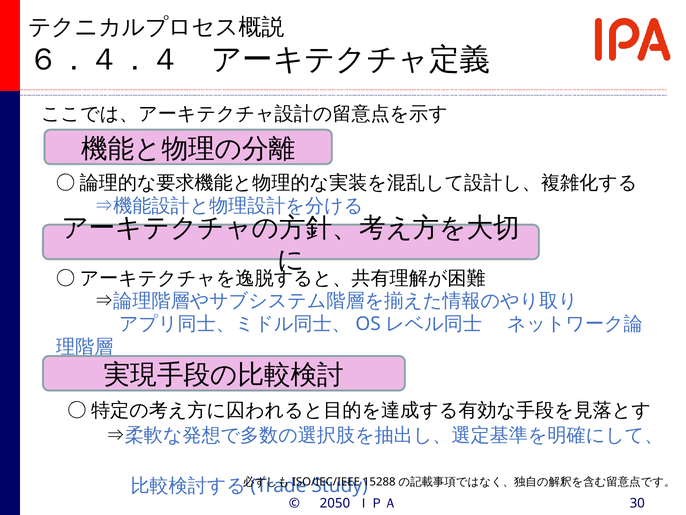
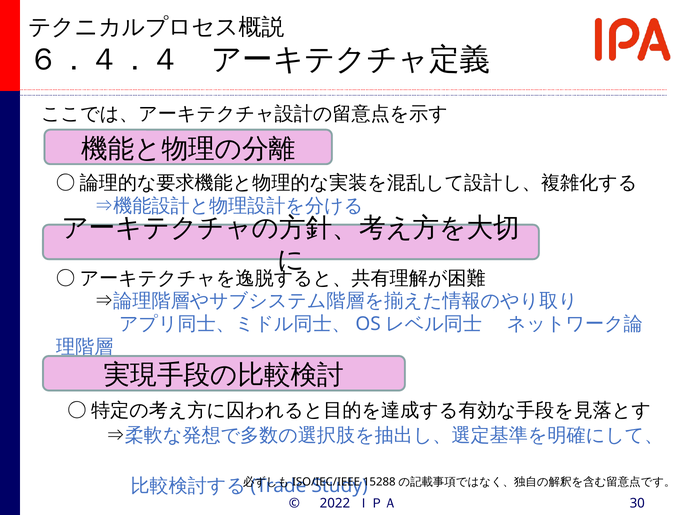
2050: 2050 -> 2022 (335, 503)
